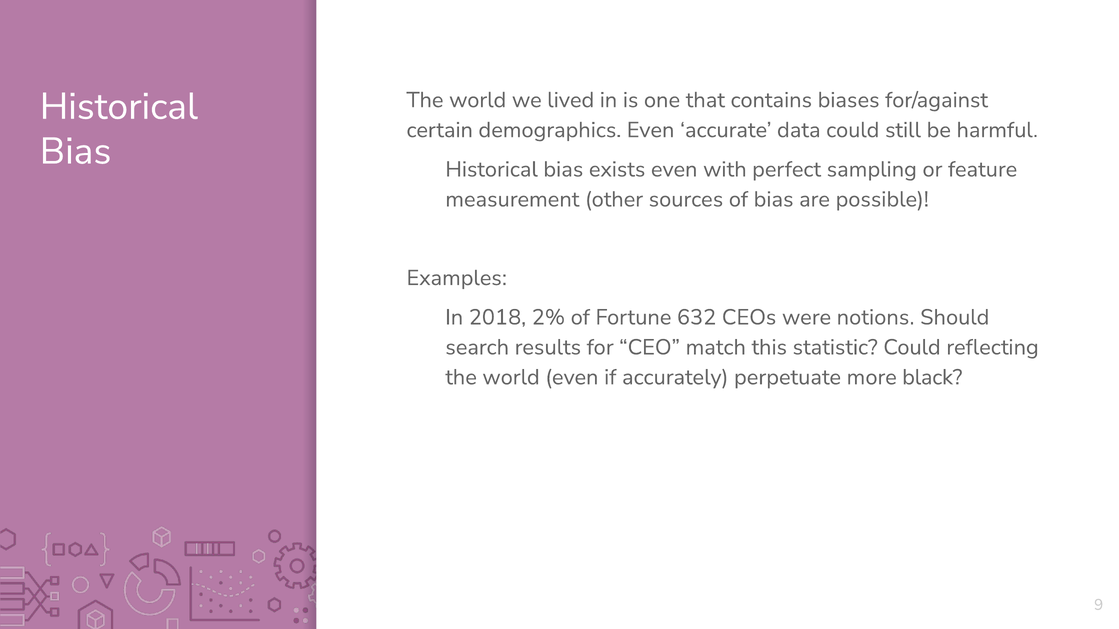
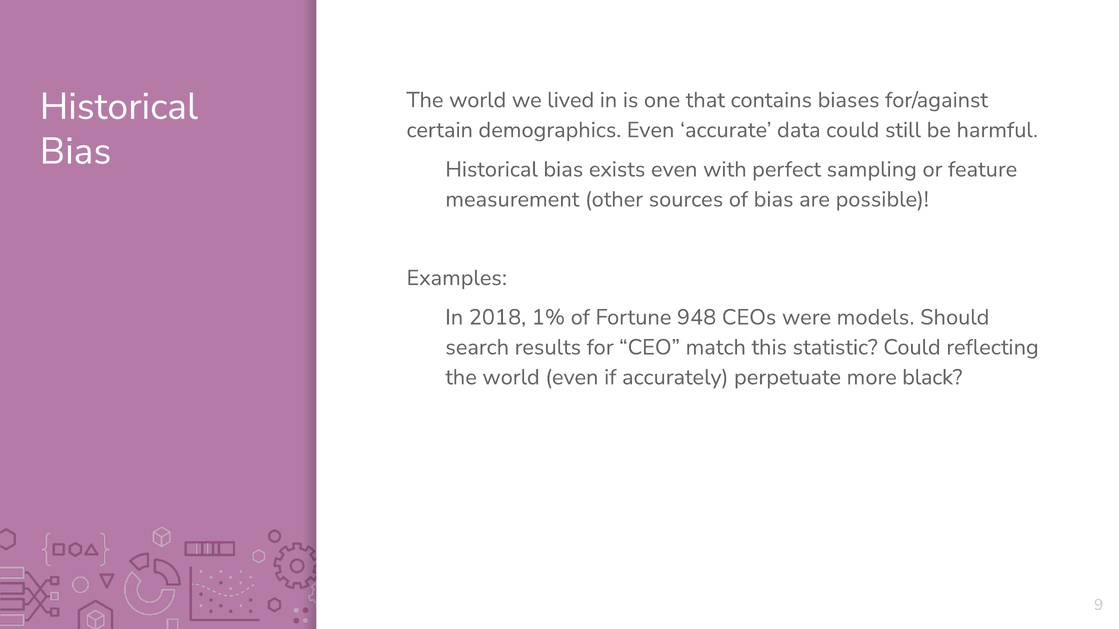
2%: 2% -> 1% (548, 317)
632: 632 -> 948 (697, 317)
notions: notions -> models (876, 317)
